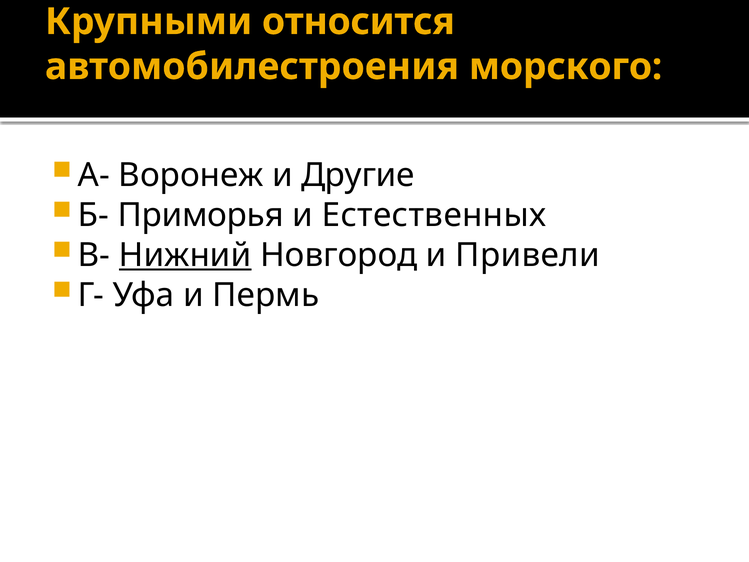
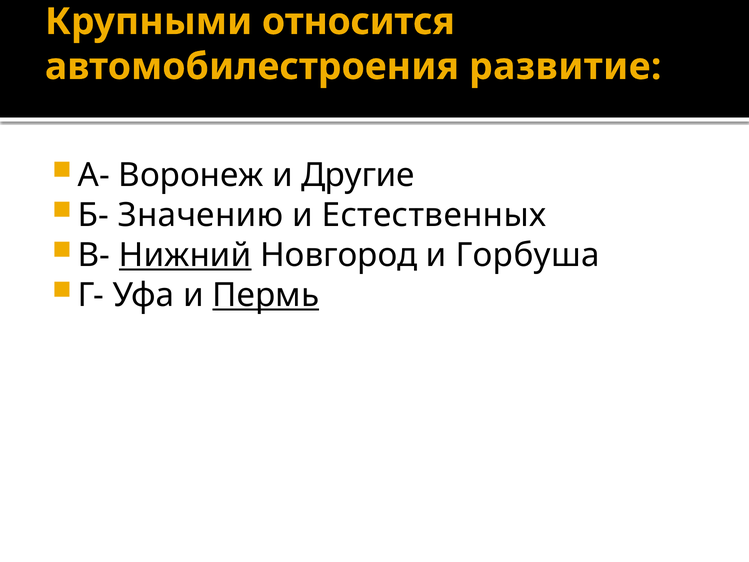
морского: морского -> развитие (565, 67)
Приморья: Приморья -> Значению (200, 215)
Привели: Привели -> Горбуша (528, 255)
Пермь underline: none -> present (266, 295)
